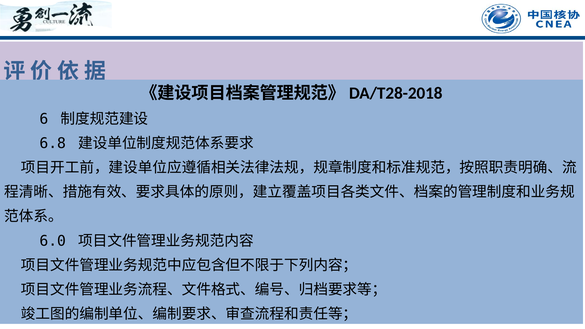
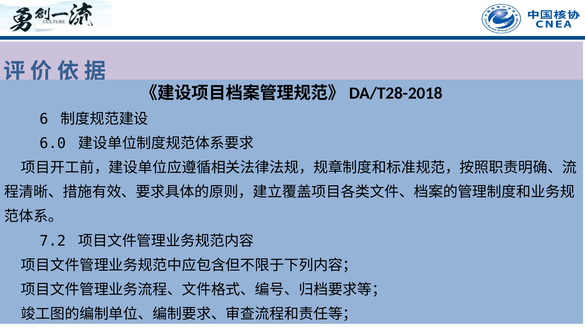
6.8: 6.8 -> 6.0 (53, 143)
6.0: 6.0 -> 7.2 (53, 241)
